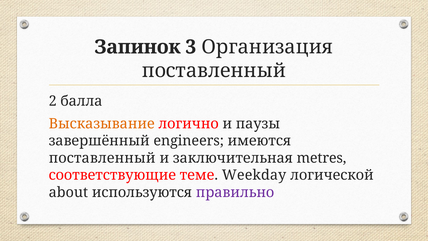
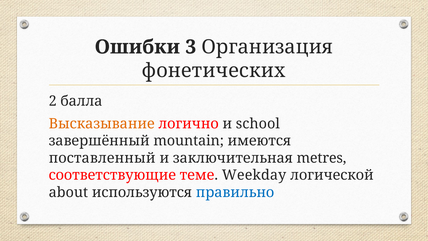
Запинок: Запинок -> Ошибки (137, 47)
поставленный: поставленный -> фонетических (214, 70)
паузы: паузы -> school (258, 124)
engineers: engineers -> mountain (189, 141)
правильно colour: purple -> blue (235, 192)
